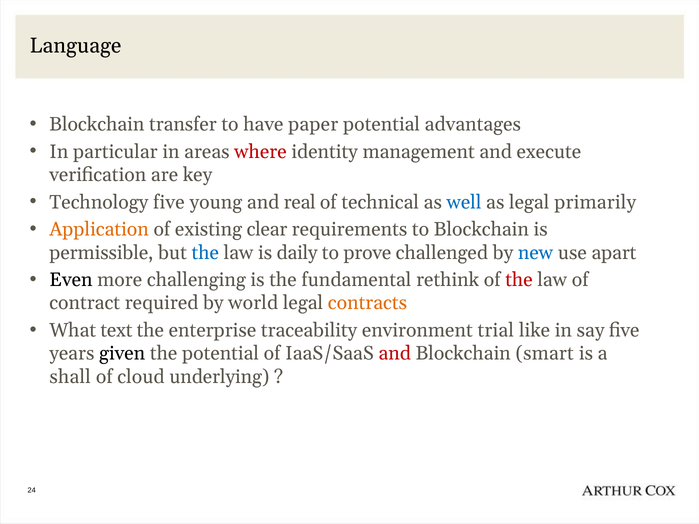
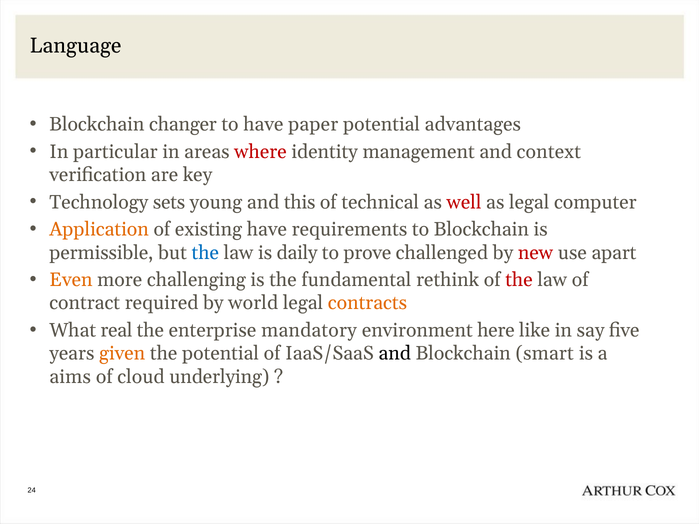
transfer: transfer -> changer (183, 125)
execute: execute -> context (549, 152)
Technology five: five -> sets (169, 202)
real: real -> this (300, 202)
well colour: blue -> red (464, 202)
primarily: primarily -> computer (595, 202)
existing clear: clear -> have (267, 229)
new colour: blue -> red (536, 253)
Even colour: black -> orange (71, 280)
text: text -> real (116, 330)
traceability: traceability -> mandatory (309, 330)
trial: trial -> here (496, 330)
given colour: black -> orange (122, 354)
and colour: red -> black (395, 354)
shall: shall -> aims (70, 377)
